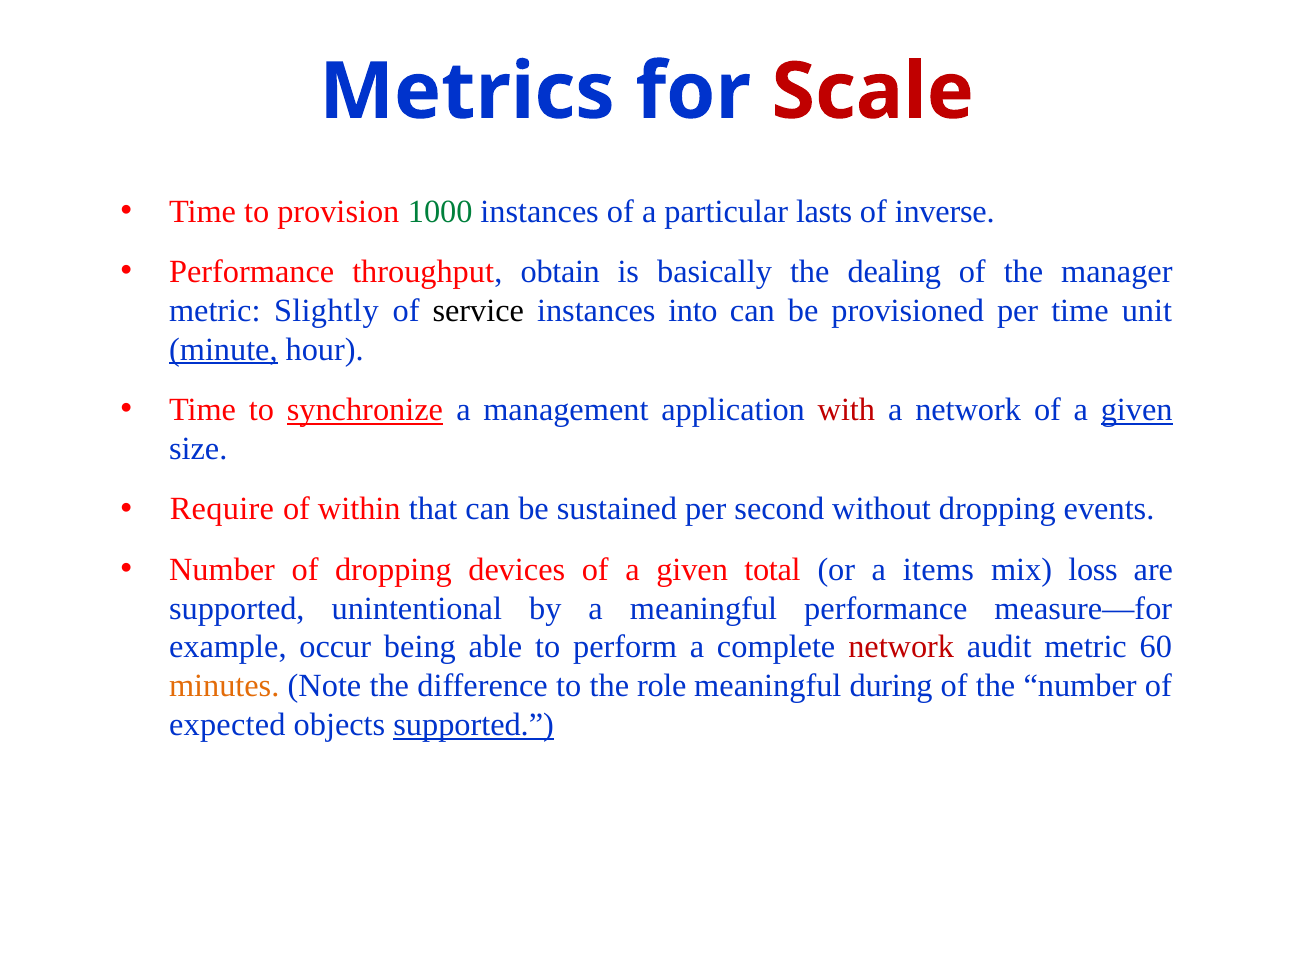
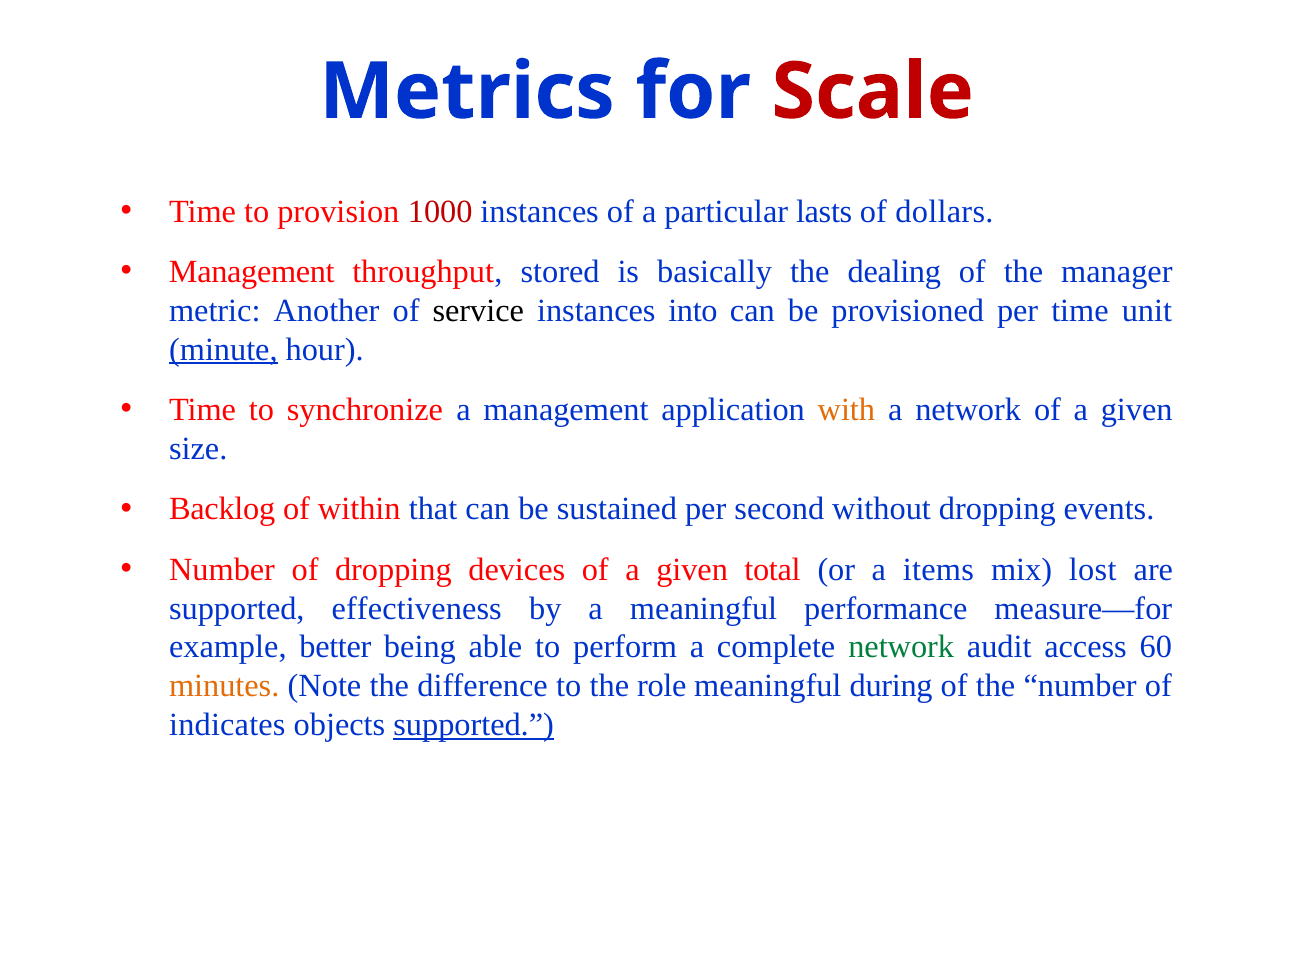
1000 colour: green -> red (440, 211)
inverse: inverse -> dollars (944, 211)
Performance: Performance -> Management (252, 272)
obtain: obtain -> stored (560, 272)
Slightly: Slightly -> Another (327, 310)
synchronize underline: present -> none (365, 410)
with colour: red -> orange (846, 410)
given underline: present -> none (1137, 410)
Require: Require -> Backlog (222, 509)
loss: loss -> lost (1093, 569)
unintentional: unintentional -> effectiveness (417, 608)
occur: occur -> better (335, 647)
network colour: red -> green (901, 647)
audit metric: metric -> access (1086, 647)
expected: expected -> indicates (227, 725)
